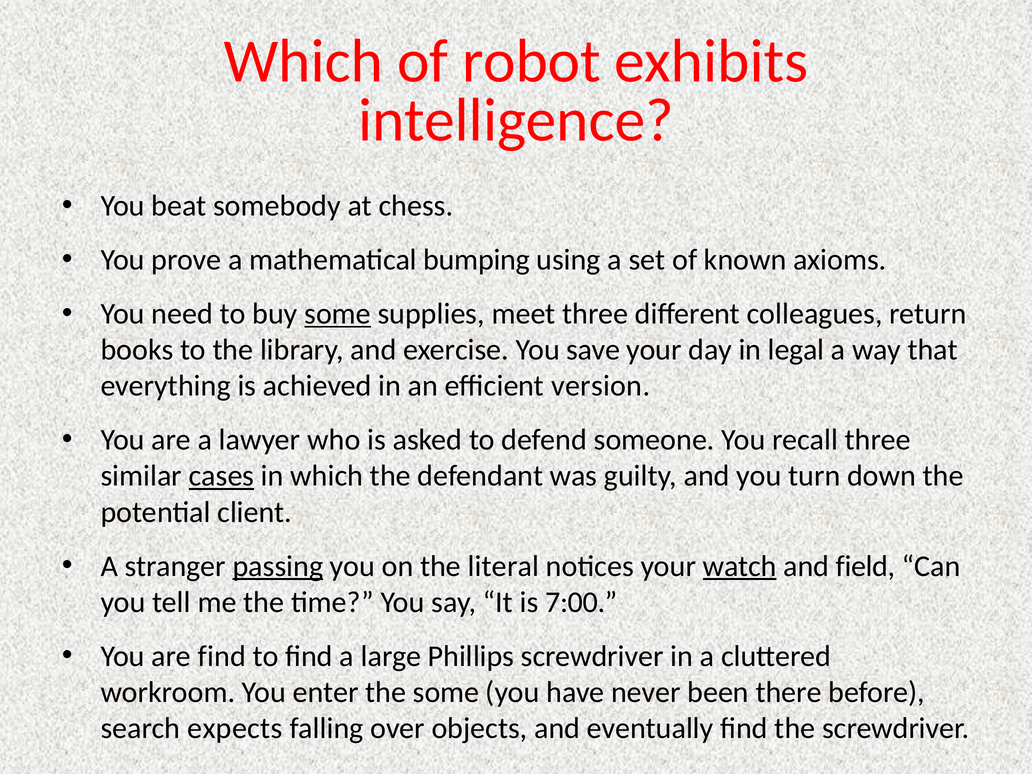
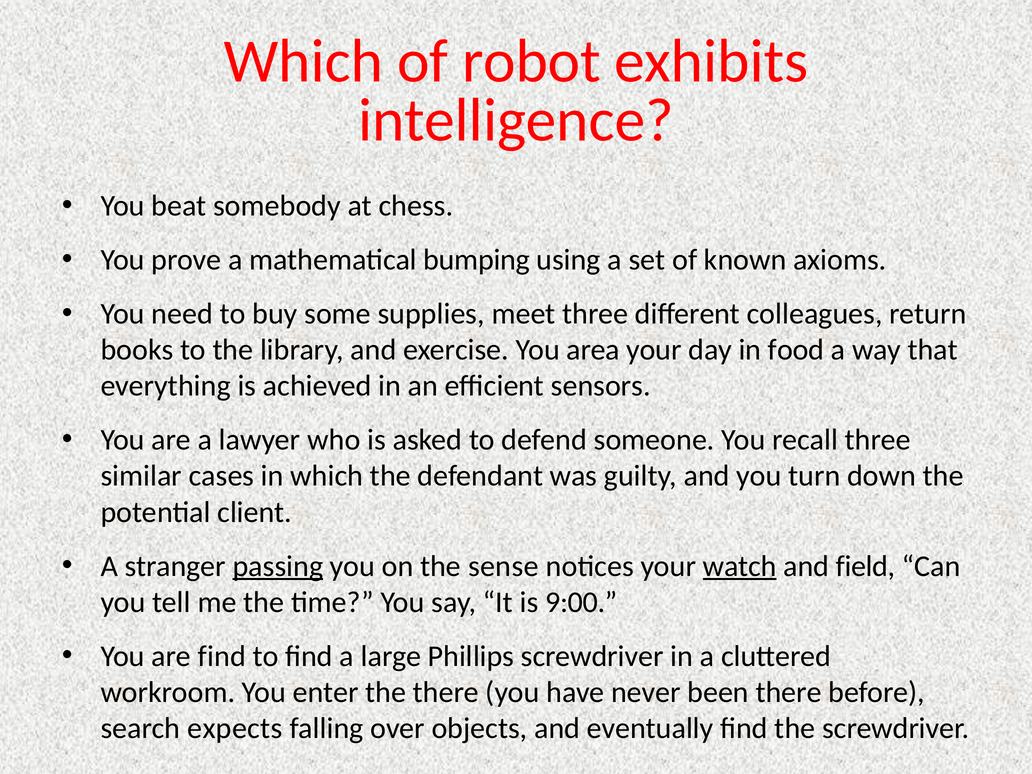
some underline: present -> none (338, 314)
save: save -> area (593, 350)
legal: legal -> food (796, 350)
version: version -> sensors (601, 386)
cases underline: present -> none (222, 476)
literal: literal -> sense (503, 566)
7:00: 7:00 -> 9:00 (581, 602)
the some: some -> there (446, 692)
